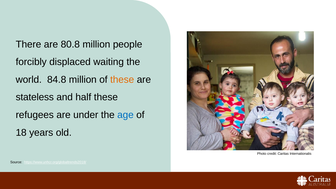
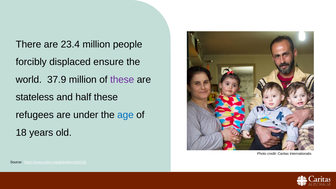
80.8: 80.8 -> 23.4 (70, 44)
waiting: waiting -> ensure (109, 62)
84.8: 84.8 -> 37.9 (57, 80)
these colour: orange -> purple (122, 80)
